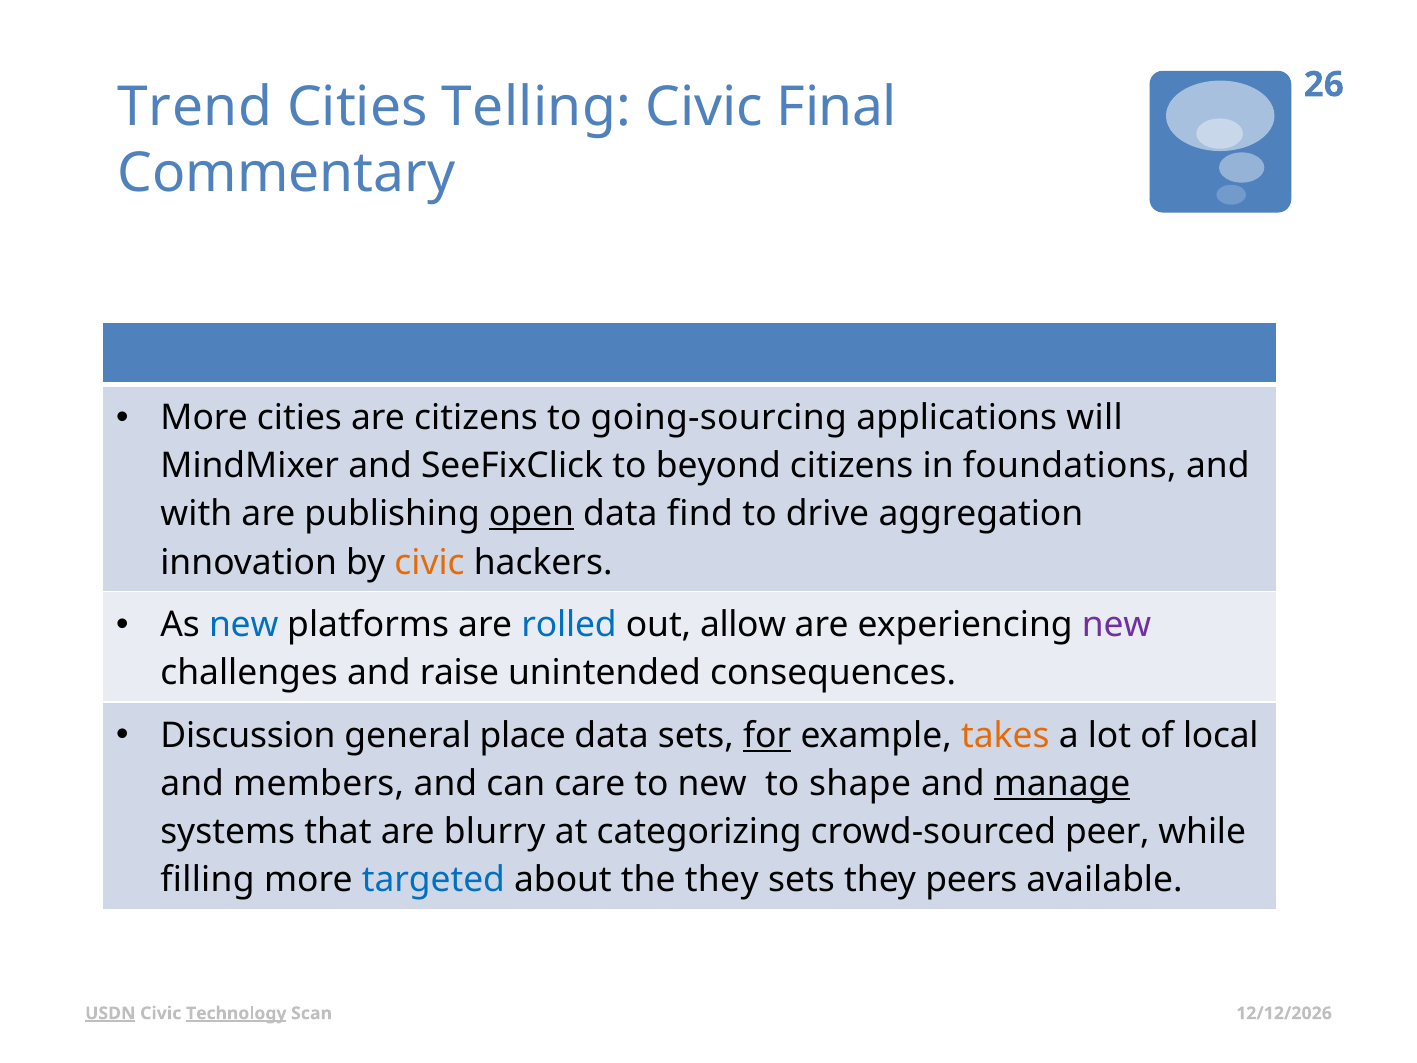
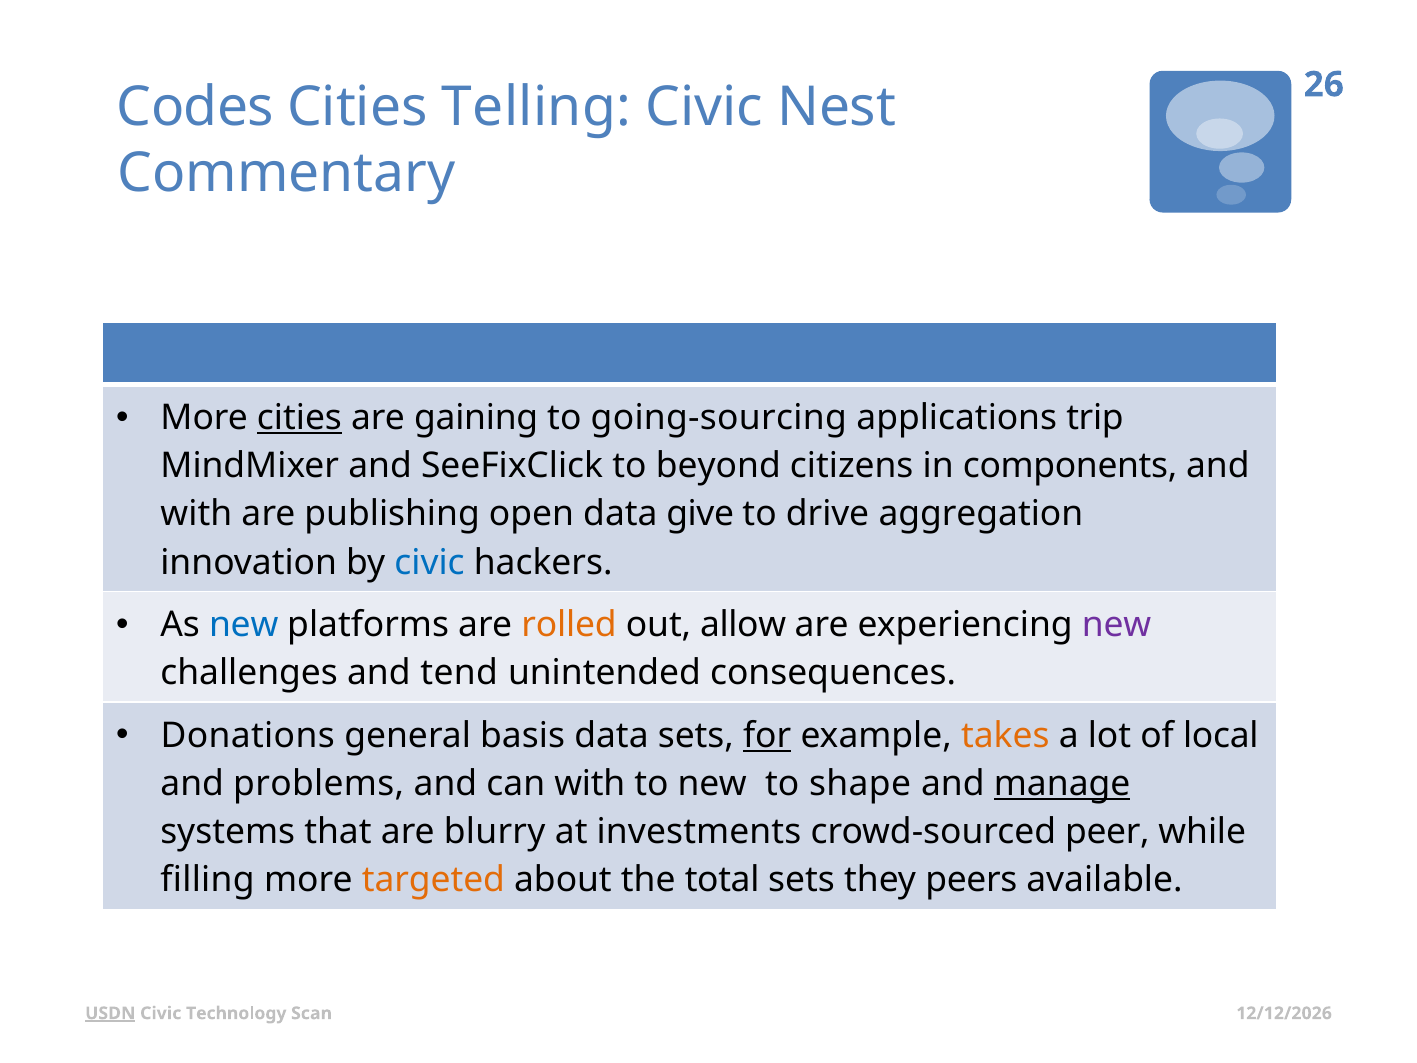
Trend: Trend -> Codes (196, 107)
Final: Final -> Nest (837, 107)
cities underline: none -> present (299, 418)
are citizens: citizens -> gaining (476, 418)
will: will -> trip (1095, 418)
foundations: foundations -> components (1070, 466)
open underline: present -> none (532, 514)
find: find -> give (700, 514)
civic colour: orange -> blue (430, 562)
rolled colour: blue -> orange (569, 625)
raise: raise -> tend (459, 673)
Discussion: Discussion -> Donations (248, 735)
place: place -> basis (523, 735)
members: members -> problems (319, 784)
can care: care -> with (590, 784)
categorizing: categorizing -> investments (699, 832)
targeted colour: blue -> orange (433, 880)
the they: they -> total (722, 880)
Technology underline: present -> none (236, 1013)
